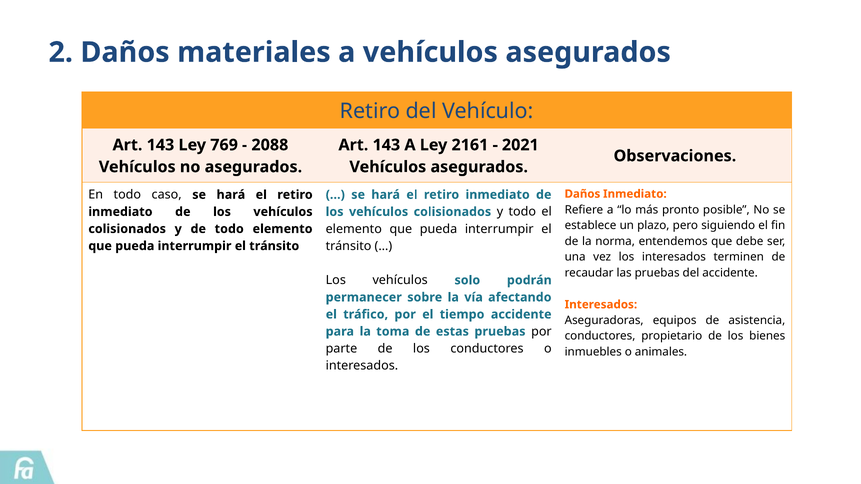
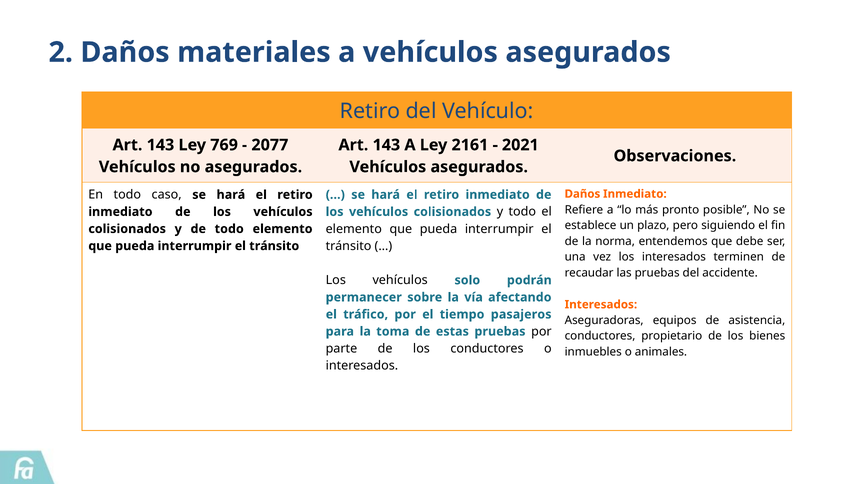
2088: 2088 -> 2077 (270, 145)
tiempo accidente: accidente -> pasajeros (521, 315)
